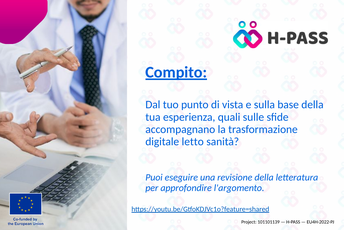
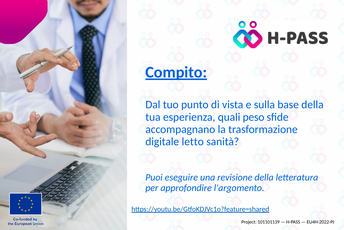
sulle: sulle -> peso (254, 117)
